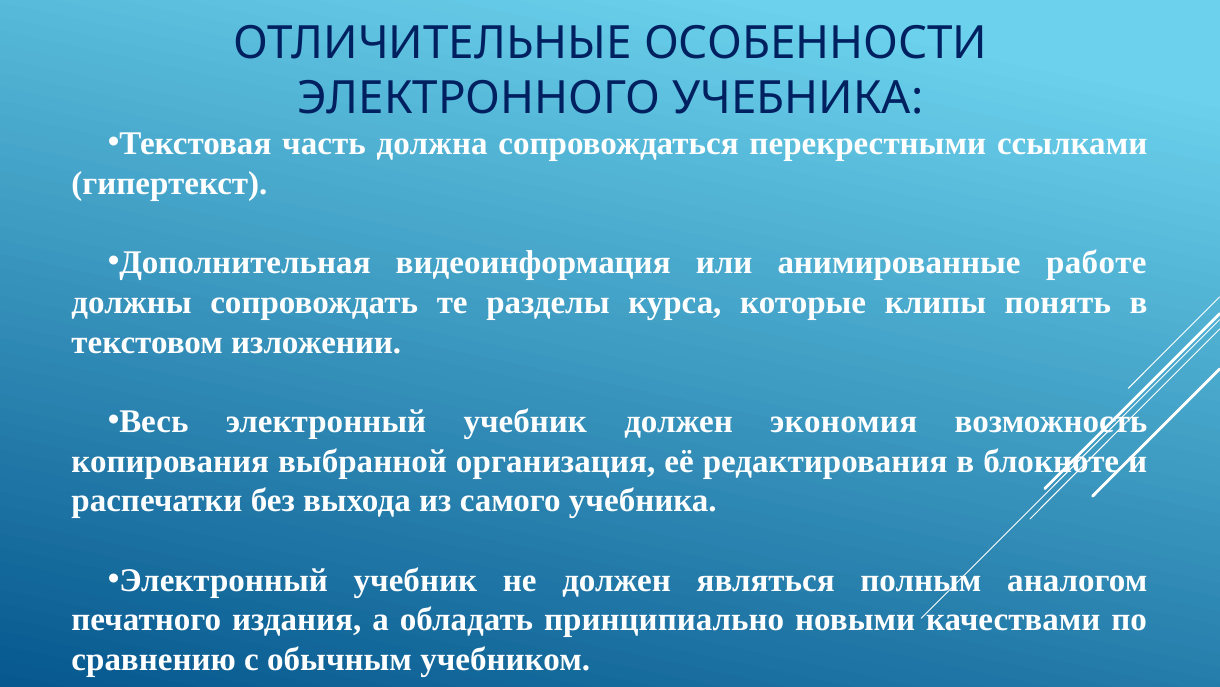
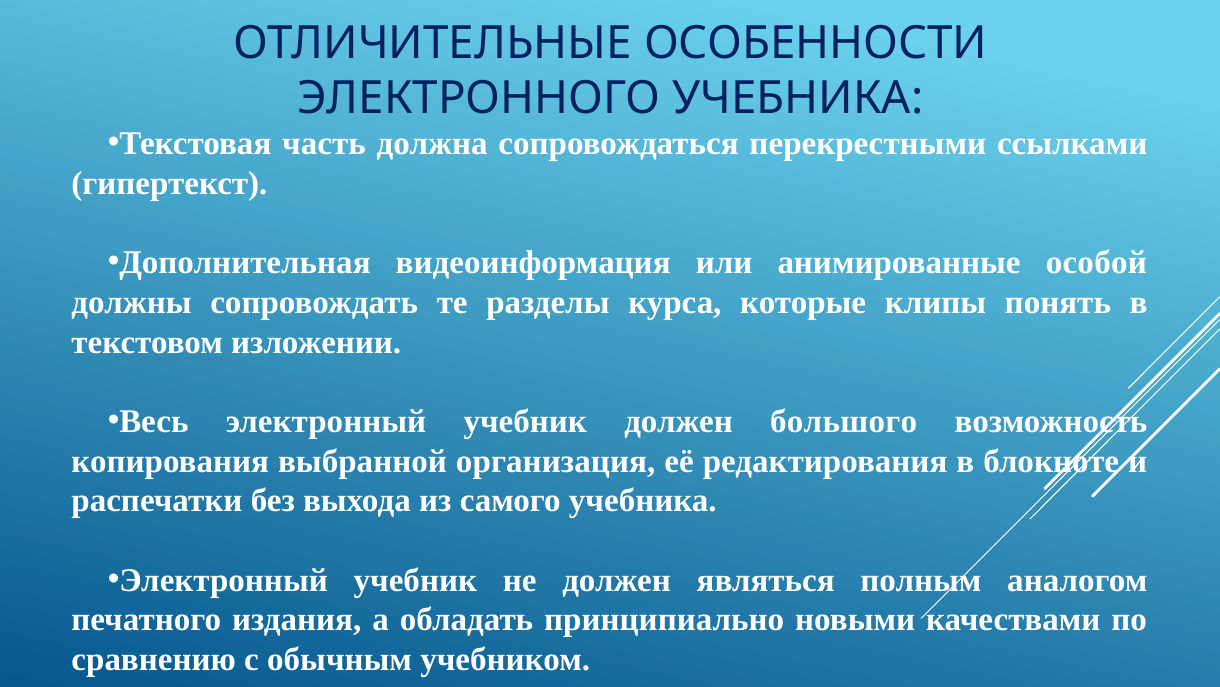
работе: работе -> особой (1096, 262)
экономия: экономия -> большого (844, 421)
